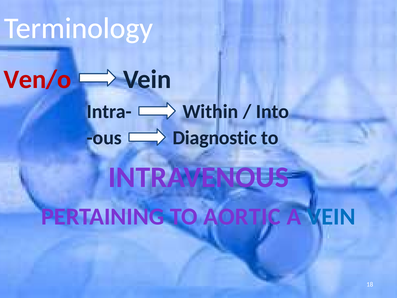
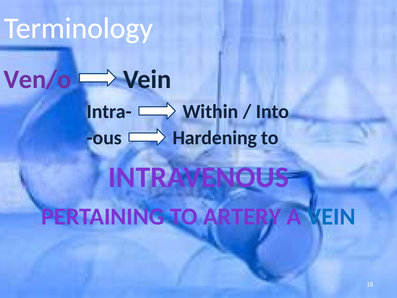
Ven/o colour: red -> purple (37, 79)
Diagnostic: Diagnostic -> Hardening (215, 138)
AORTIC: AORTIC -> ARTERY (242, 216)
